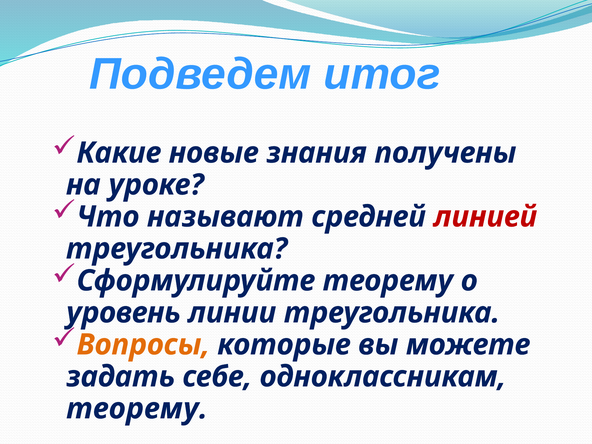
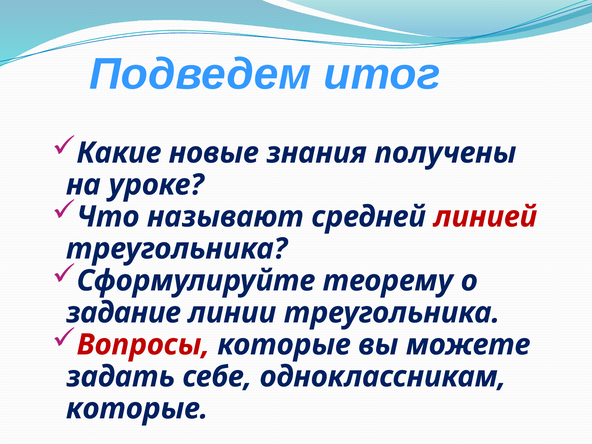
уровень: уровень -> задание (123, 313)
Вопросы colour: orange -> red (143, 345)
теорему: теорему -> которые (137, 409)
